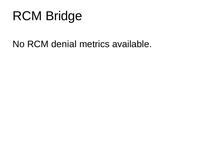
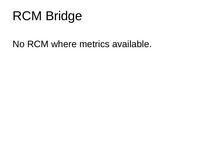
denial: denial -> where (64, 44)
